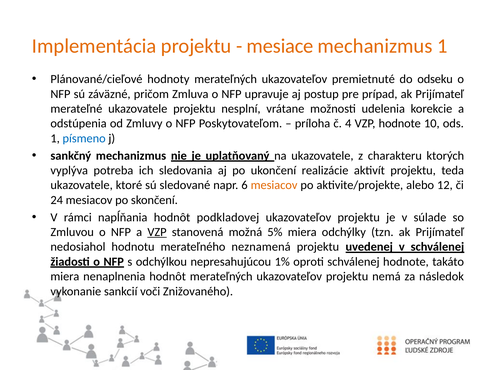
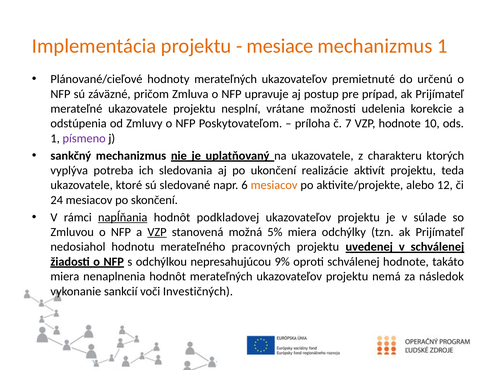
odseku: odseku -> určenú (435, 79)
4: 4 -> 7 (348, 124)
písmeno colour: blue -> purple (84, 139)
napĺňania underline: none -> present (123, 218)
neznamená: neznamená -> pracovných (261, 247)
1%: 1% -> 9% (282, 262)
Znižovaného: Znižovaného -> Investičných (198, 292)
